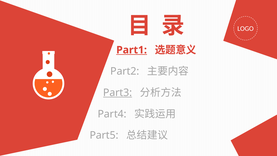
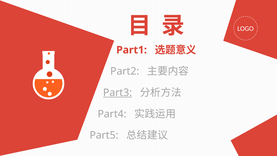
Part1 underline: present -> none (132, 50)
